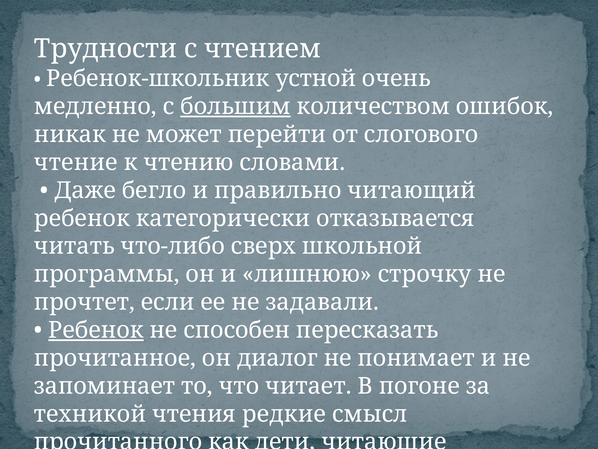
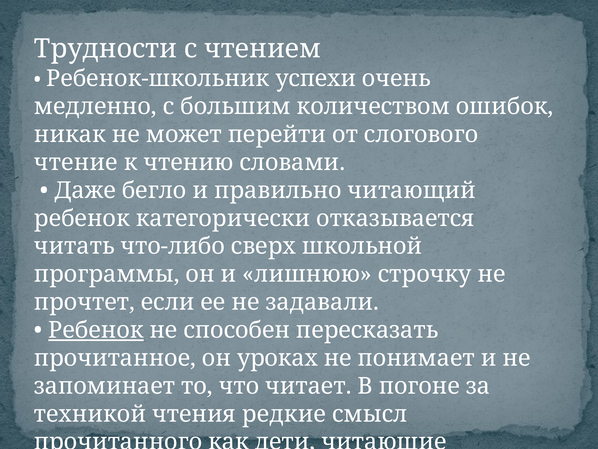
устной: устной -> успехи (316, 78)
большим underline: present -> none (235, 106)
диалог: диалог -> уроках (277, 358)
